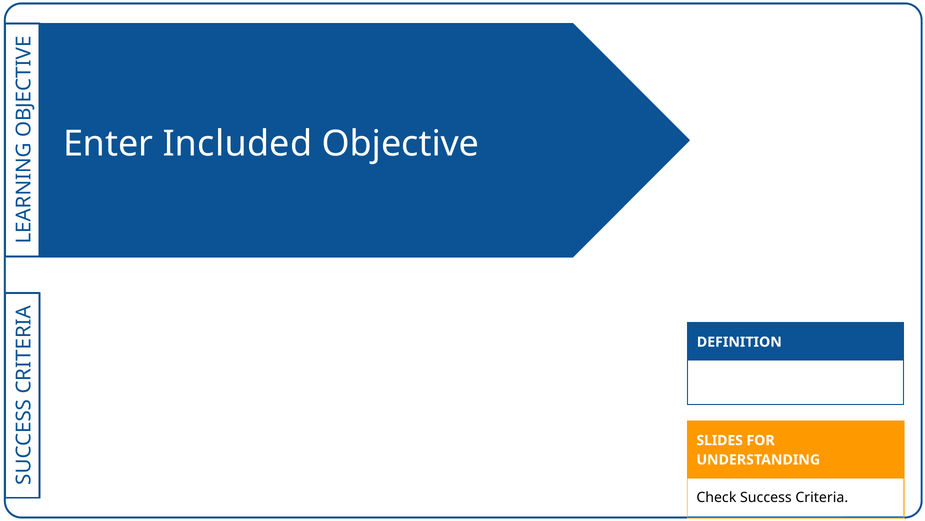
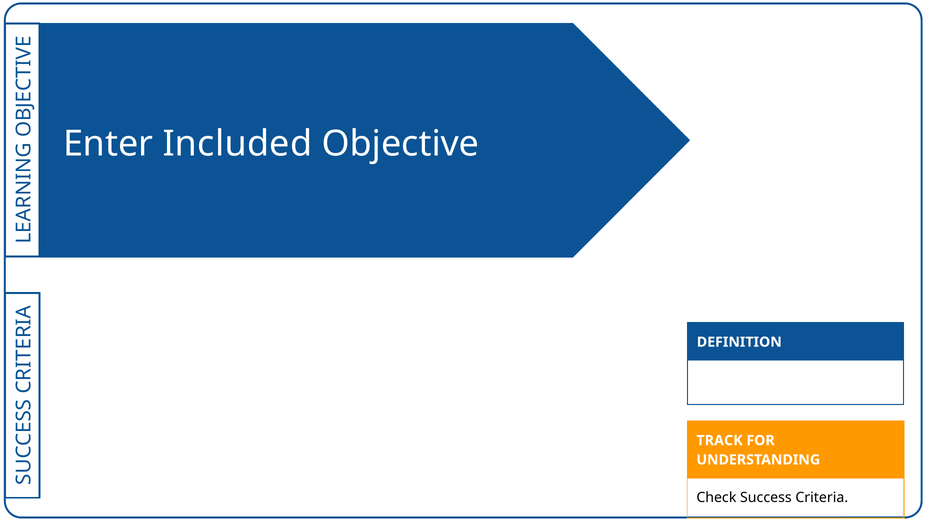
SLIDES: SLIDES -> TRACK (720, 440)
